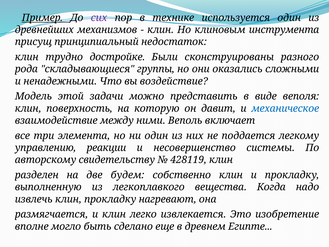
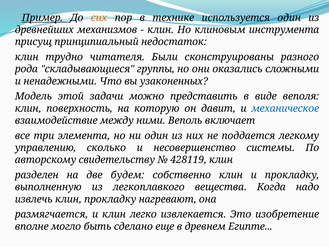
сих colour: purple -> orange (99, 18)
достройке: достройке -> читателя (117, 57)
воздействие: воздействие -> узаконенных (174, 81)
реакции: реакции -> сколько (106, 148)
